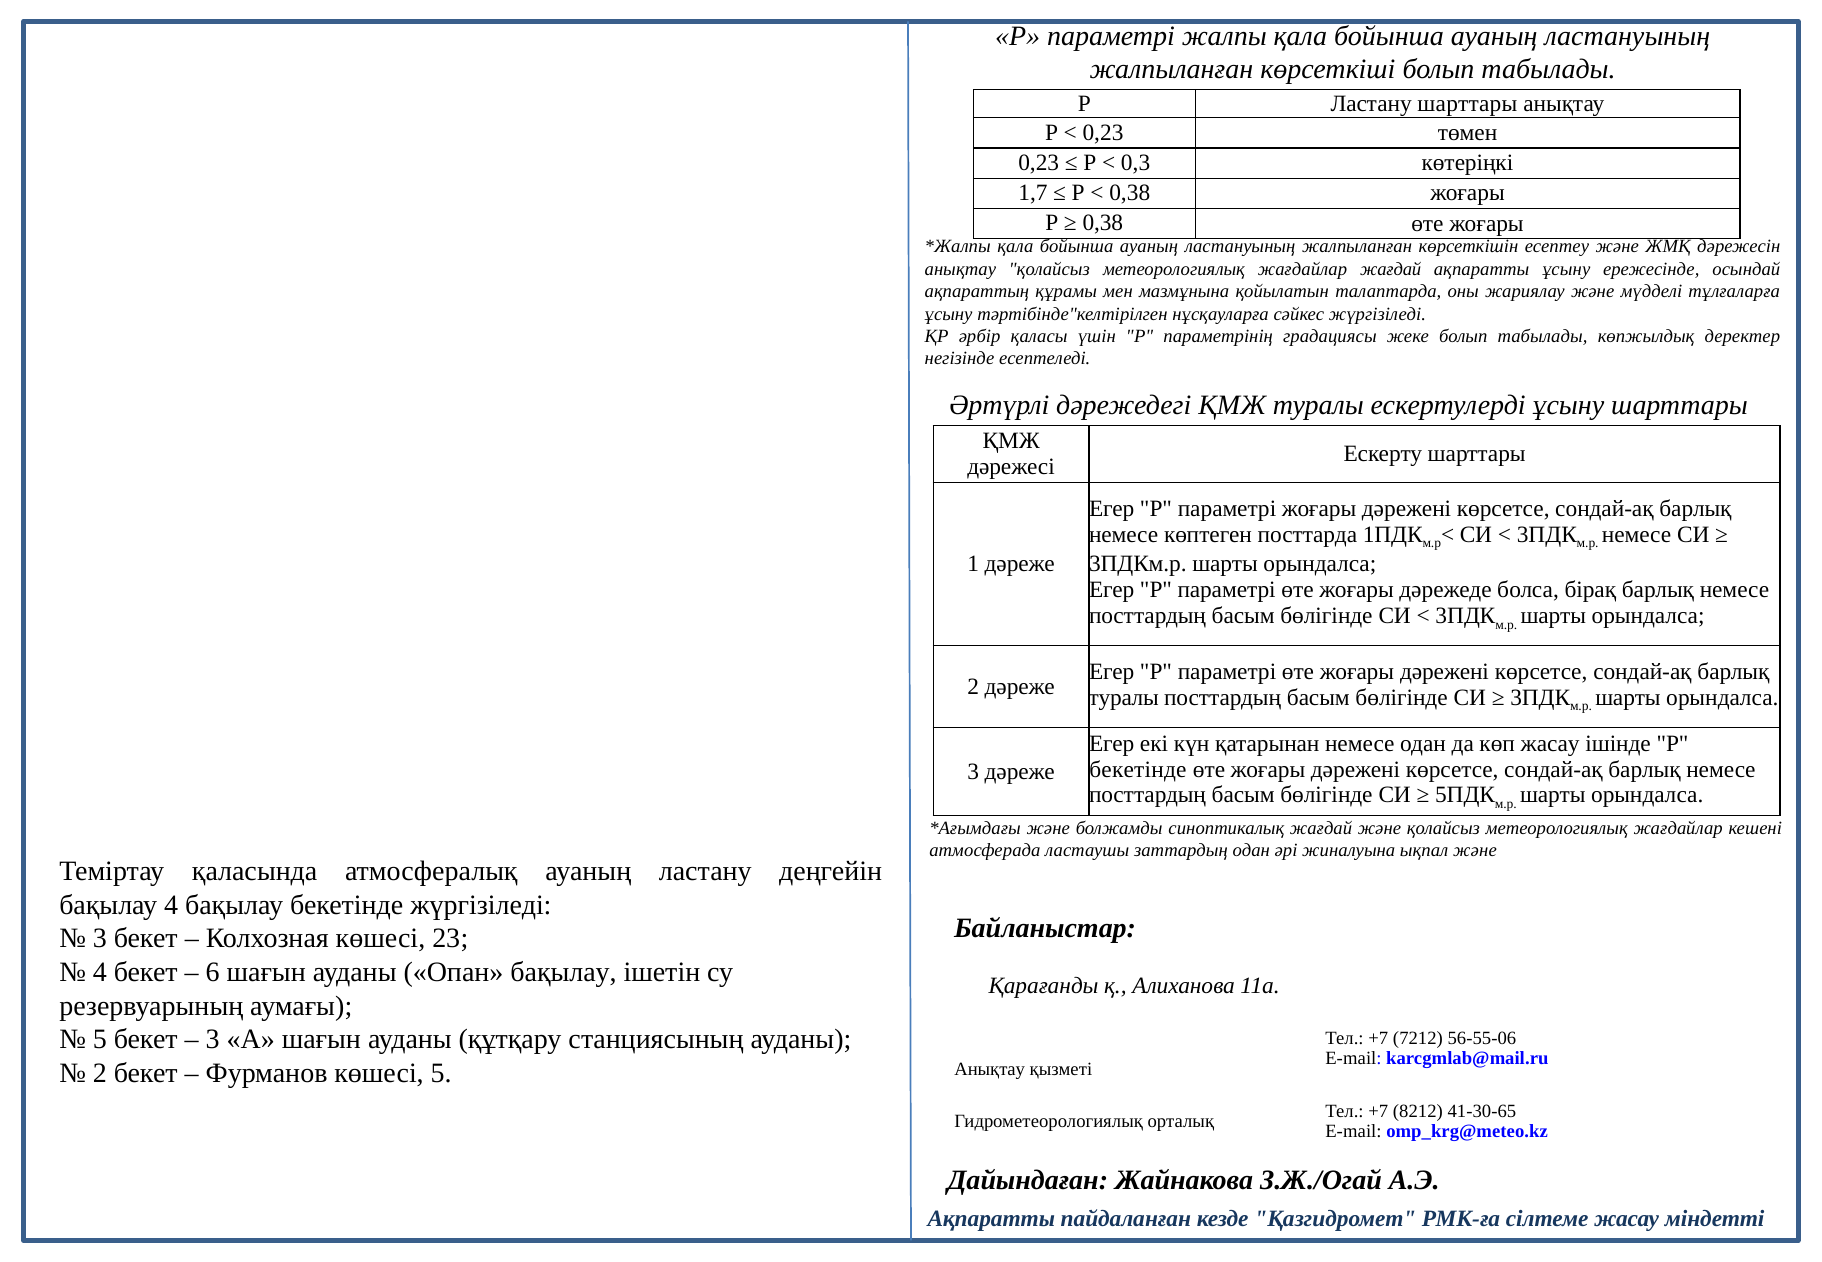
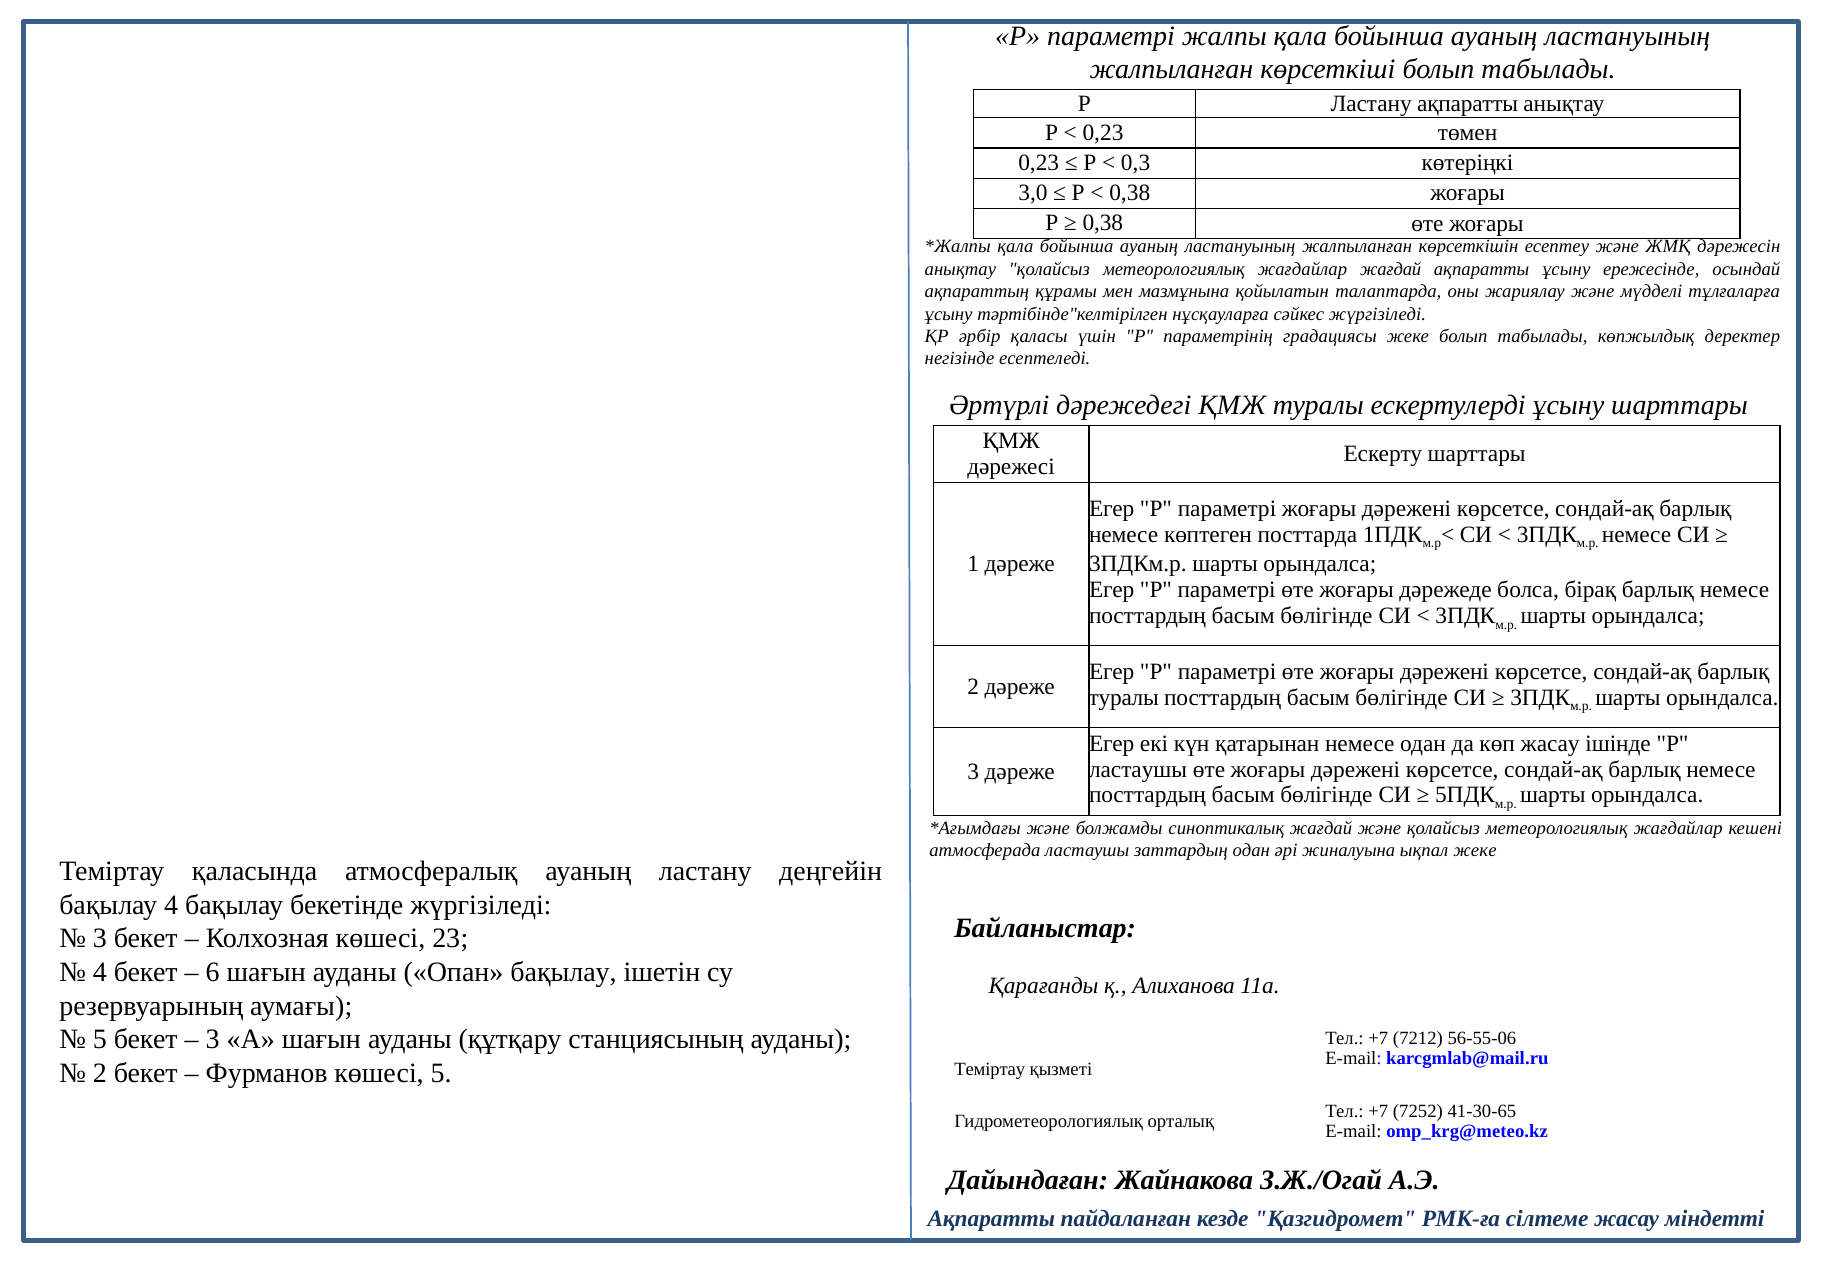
Ластану шарттары: шарттары -> ақпаратты (1468, 104)
1,7: 1,7 -> 3,0 (1033, 193)
бекетінде: бекетінде -> ластаушы (1138, 769)
ықпал және: және -> жеке (1475, 850)
Анықтау: Анықтау -> Теміртау (990, 1069)
8212: 8212 -> 7252 (1418, 1110)
